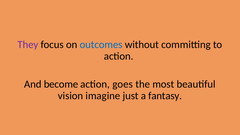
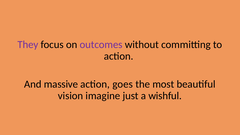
outcomes colour: blue -> purple (101, 45)
become: become -> massive (61, 84)
fantasy: fantasy -> wishful (165, 96)
